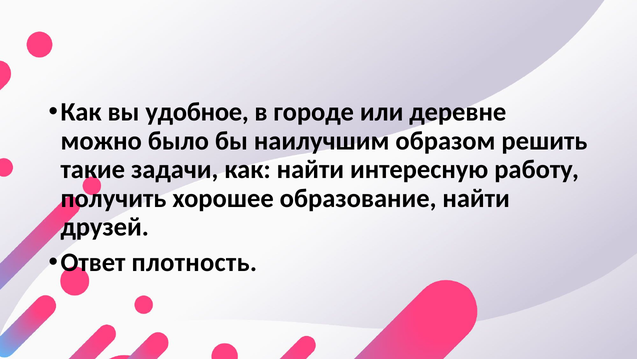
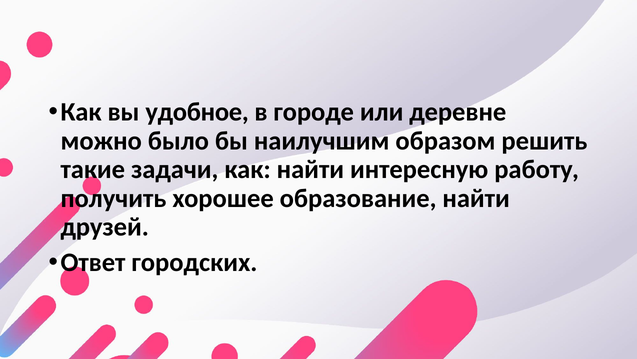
плотность: плотность -> городских (194, 262)
